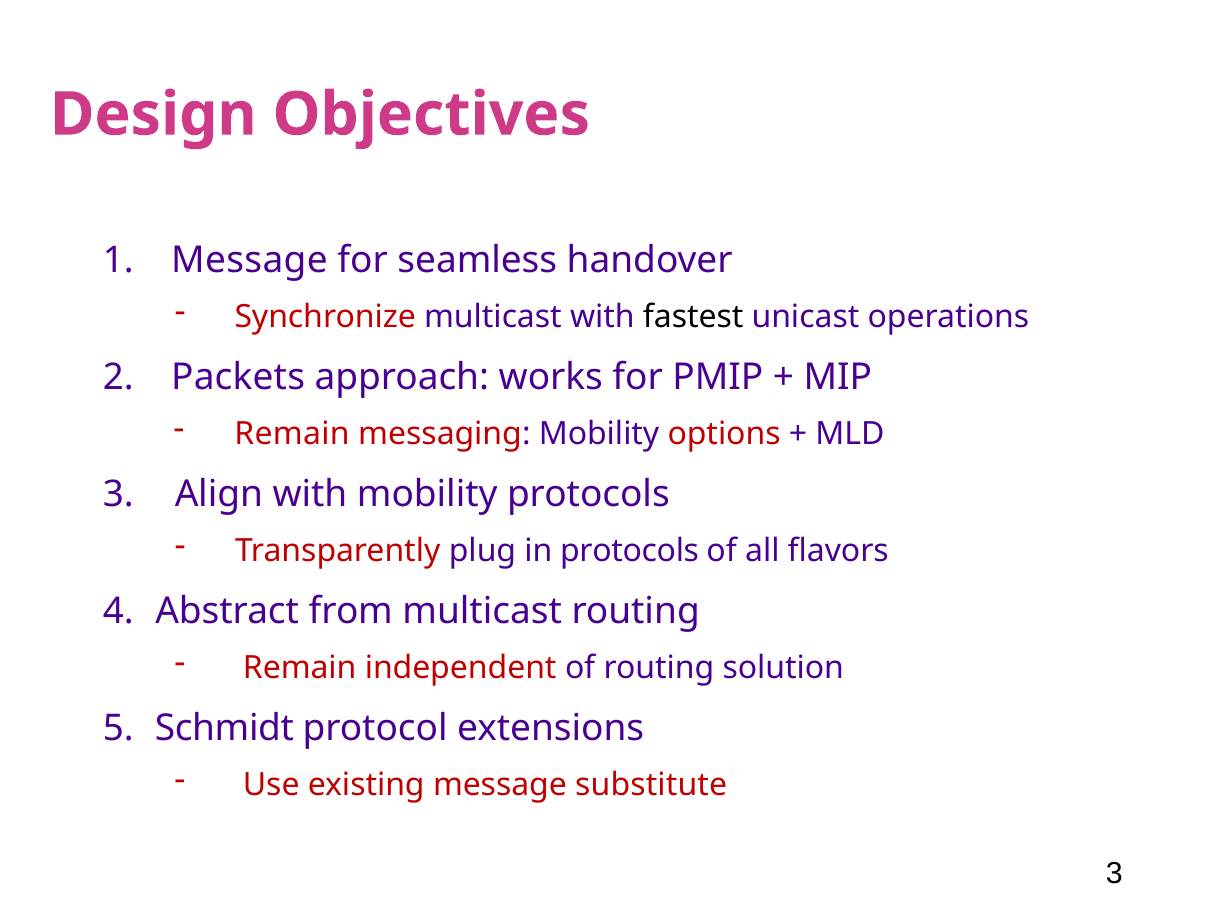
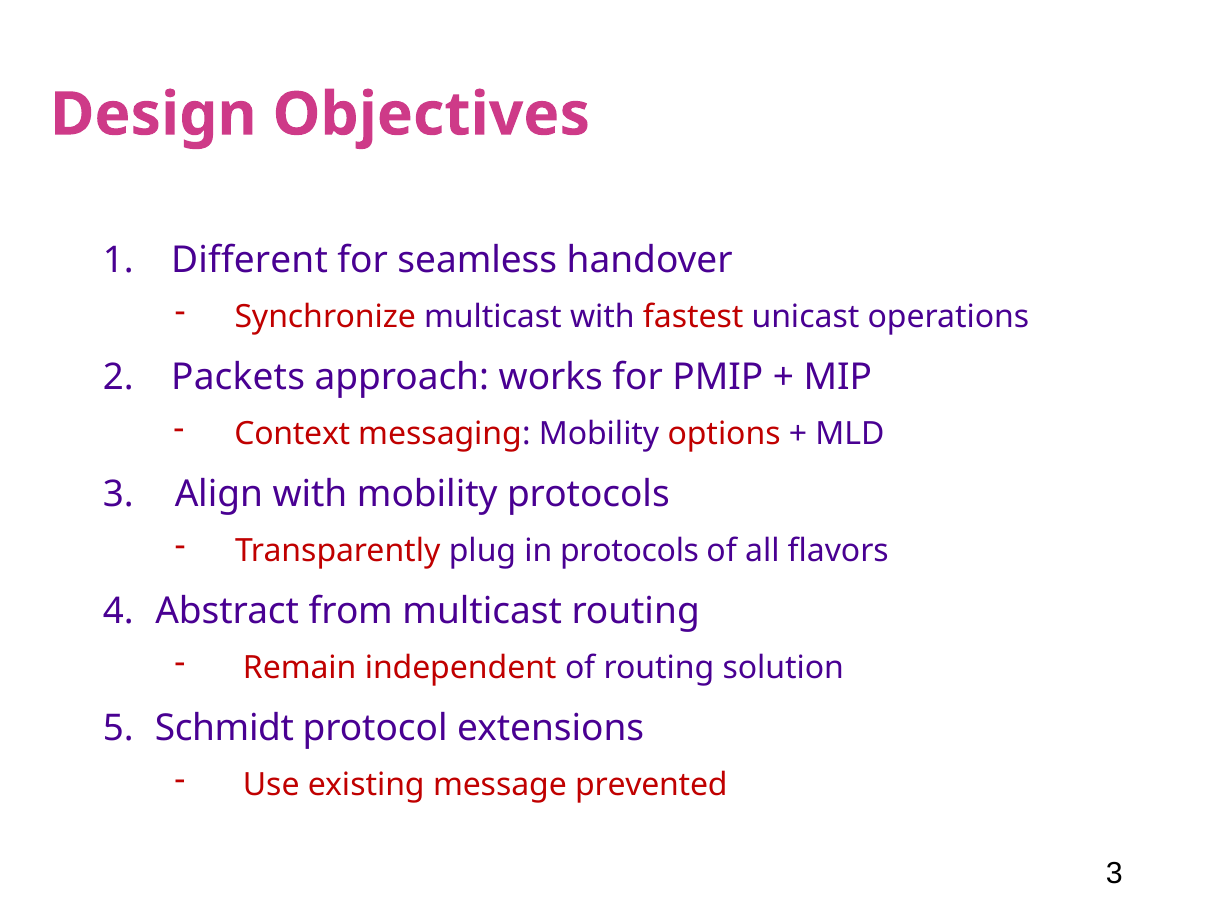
Message: Message -> Different (250, 261)
fastest colour: black -> red (693, 317)
Remain: Remain -> Context (292, 434)
substitute: substitute -> prevented (651, 785)
